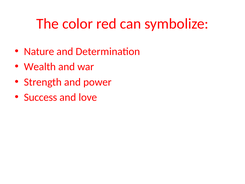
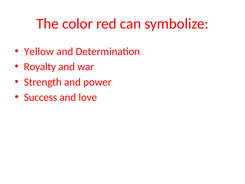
Nature: Nature -> Yellow (39, 51)
Wealth: Wealth -> Royalty (40, 67)
